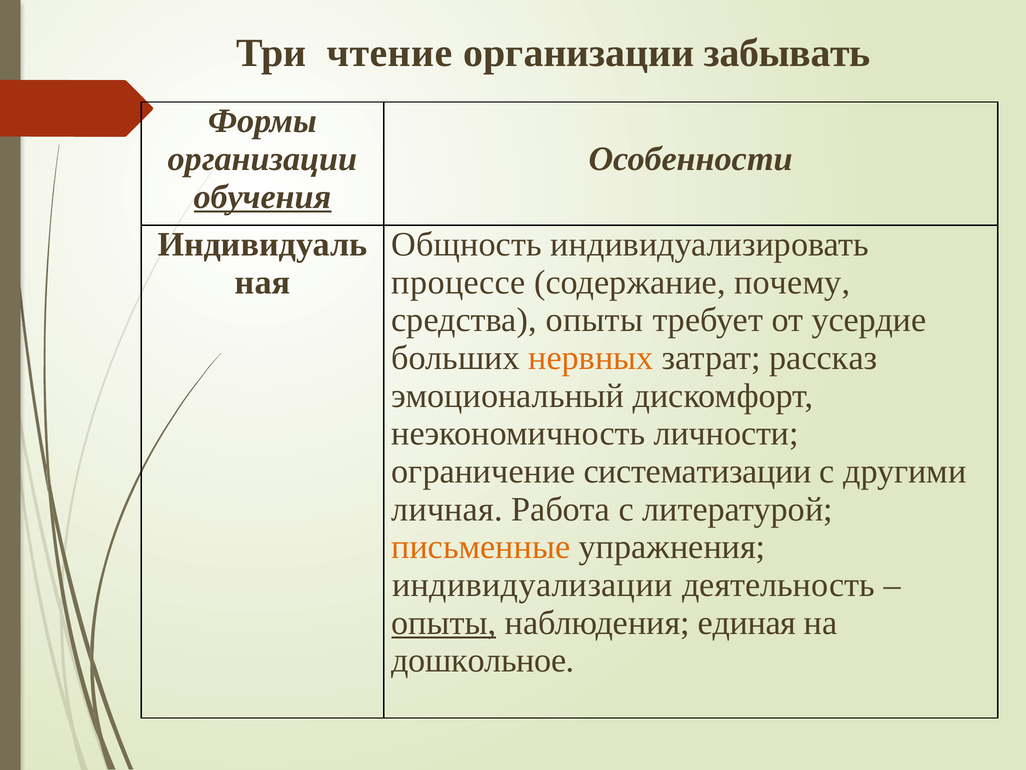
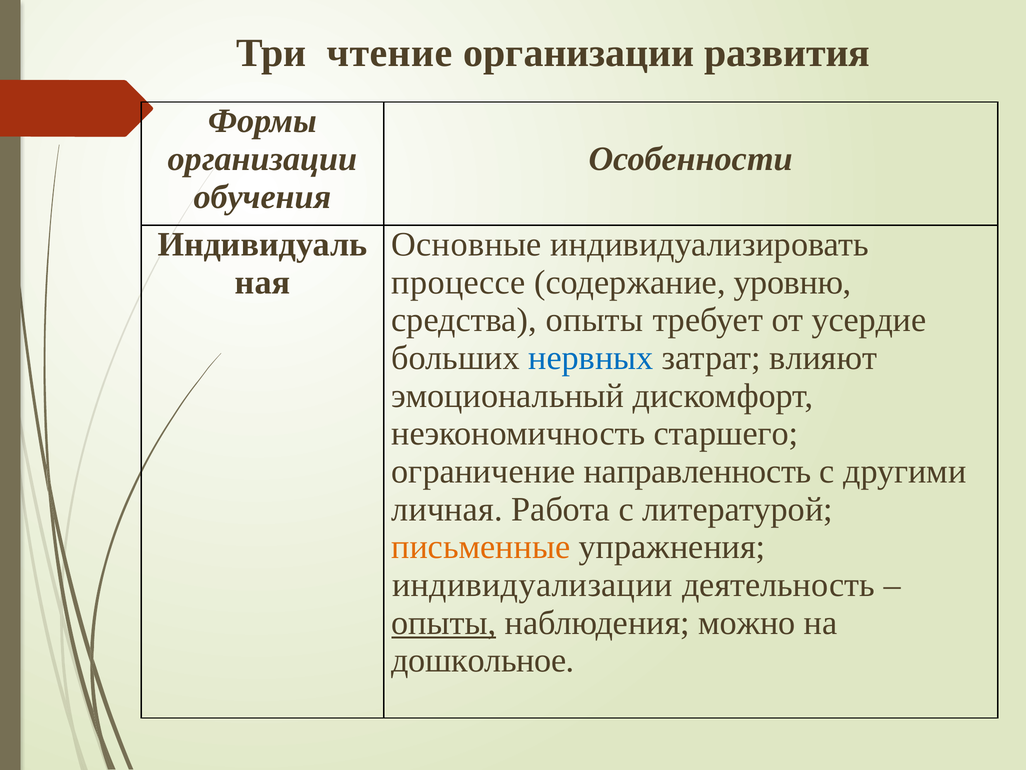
забывать: забывать -> развития (787, 53)
обучения underline: present -> none (263, 197)
Общность: Общность -> Основные (467, 244)
почему: почему -> уровню (793, 282)
нервных colour: orange -> blue (591, 358)
рассказ: рассказ -> влияют (823, 358)
личности: личности -> старшего (726, 433)
систематизации: систематизации -> направленность (698, 471)
единая: единая -> можно (747, 622)
